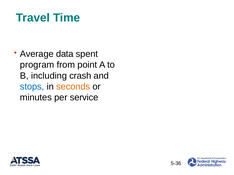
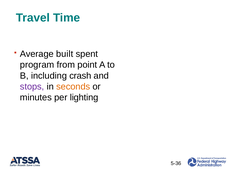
data: data -> built (65, 54)
stops colour: blue -> purple (32, 87)
service: service -> lighting (84, 98)
